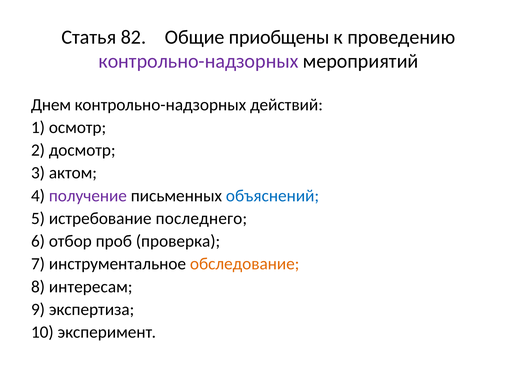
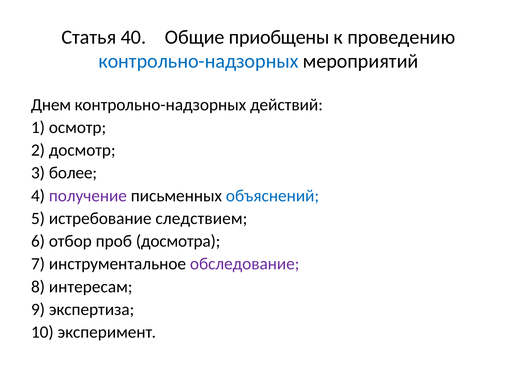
82: 82 -> 40 (133, 37)
контрольно-надзорных colour: purple -> blue (198, 61)
актом: актом -> более (73, 173)
последнего: последнего -> следствием (201, 218)
проверка: проверка -> досмотра (178, 241)
обследование colour: orange -> purple (245, 264)
